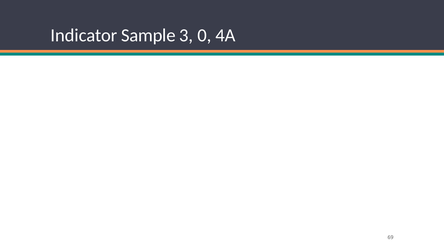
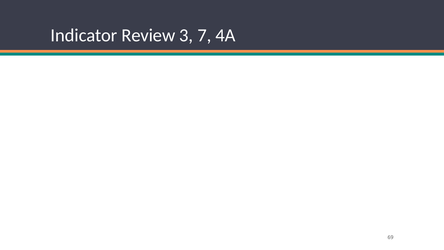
Sample: Sample -> Review (148, 35)
0: 0 -> 7 (204, 35)
